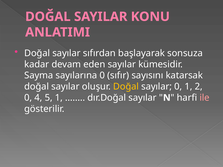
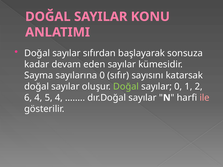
Doğal colour: yellow -> light green (126, 87)
0: 0 -> 6 (28, 98)
5 1: 1 -> 4 (59, 98)
